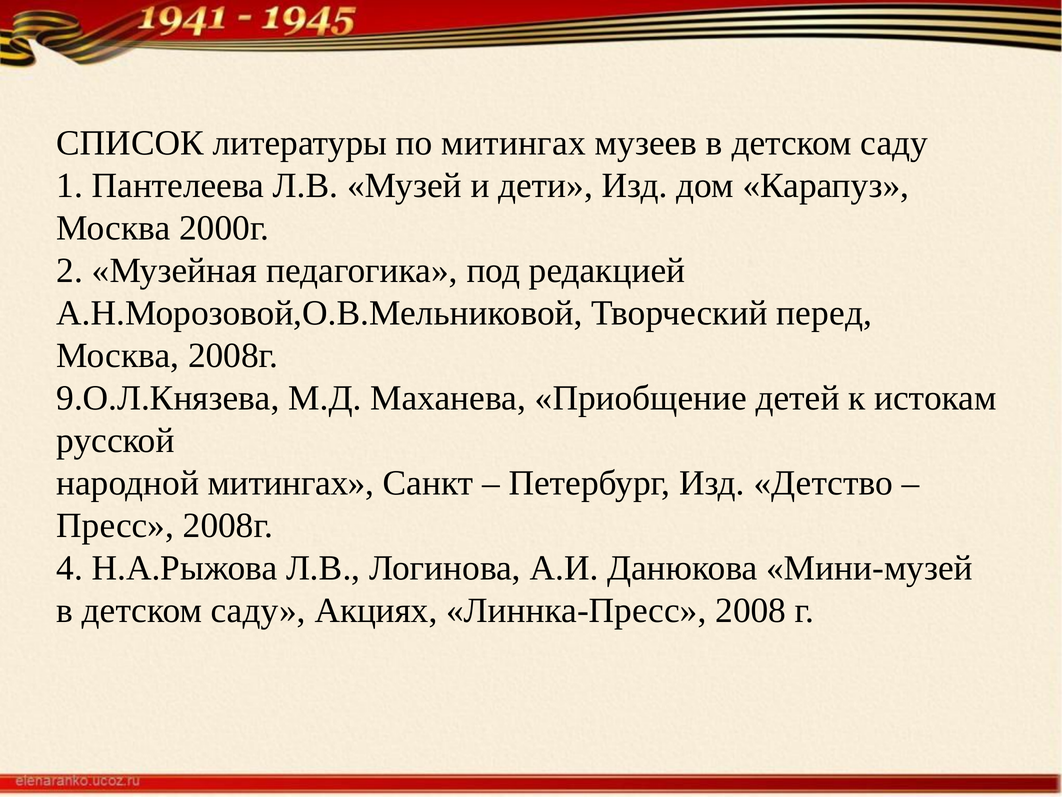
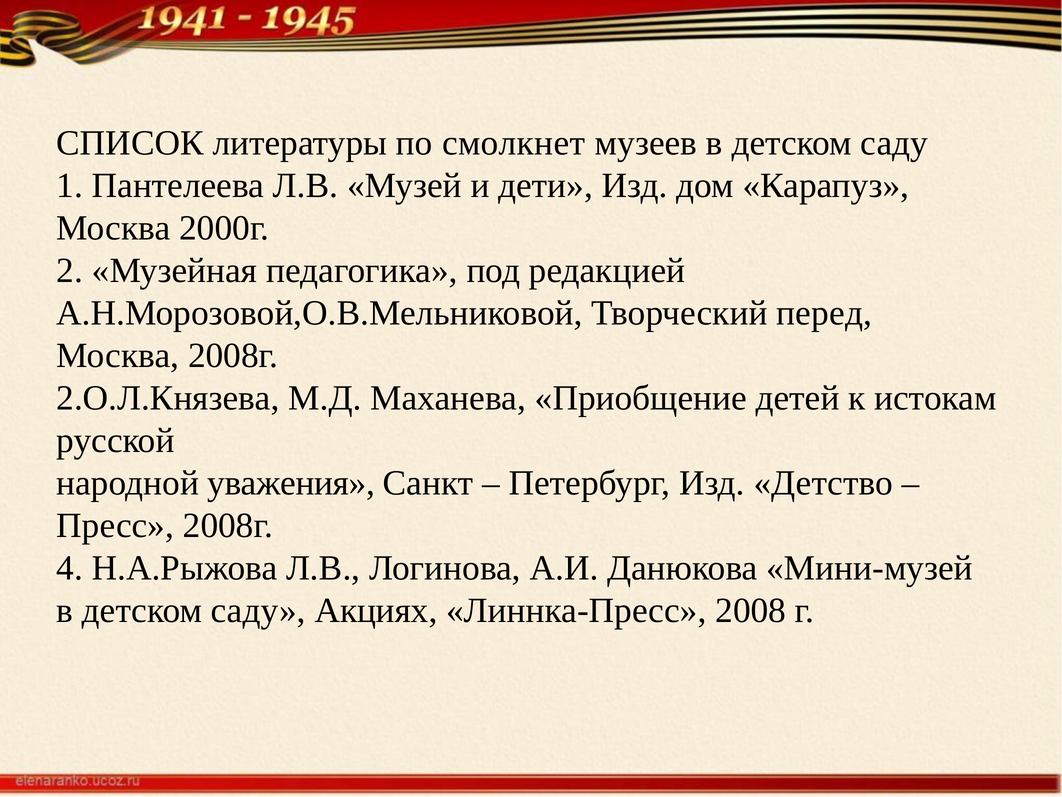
по митингах: митингах -> смолкнет (514, 143)
9.О.Л.Князева: 9.О.Л.Князева -> 2.О.Л.Князева (168, 398)
народной митингах: митингах -> уважения (291, 483)
